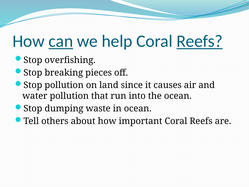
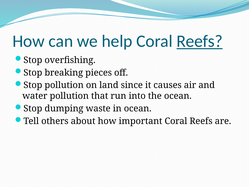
can underline: present -> none (61, 41)
